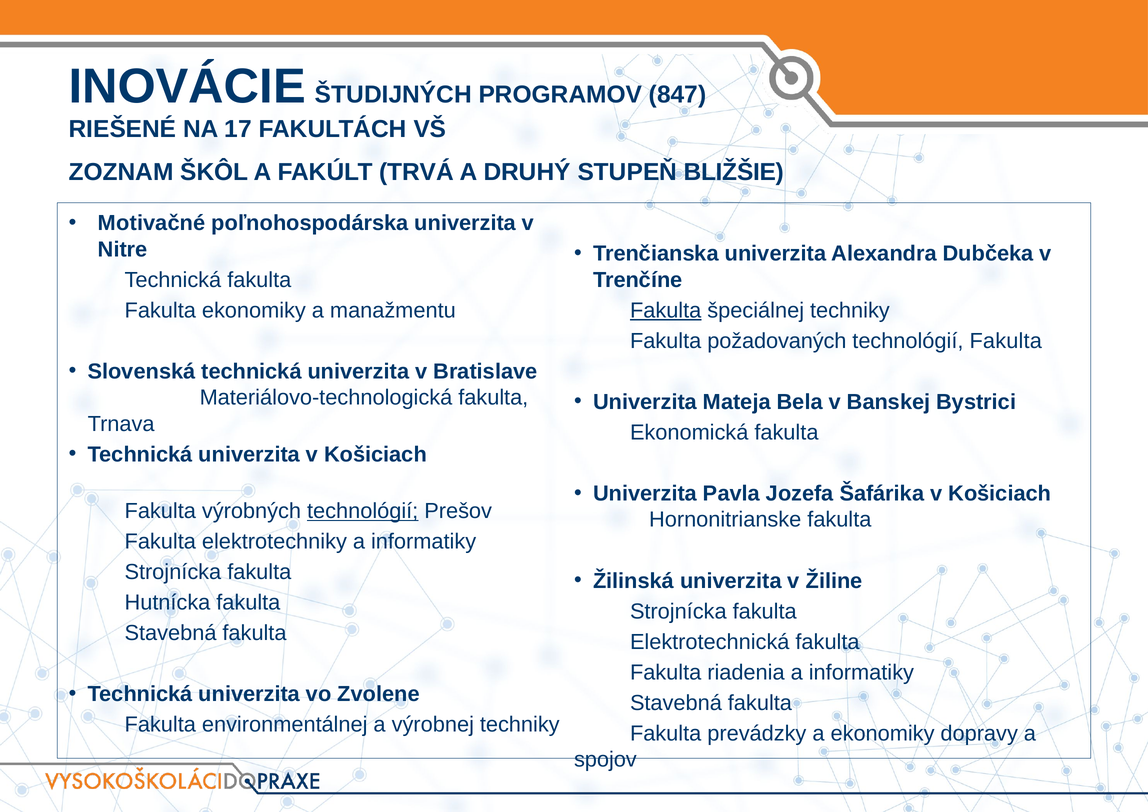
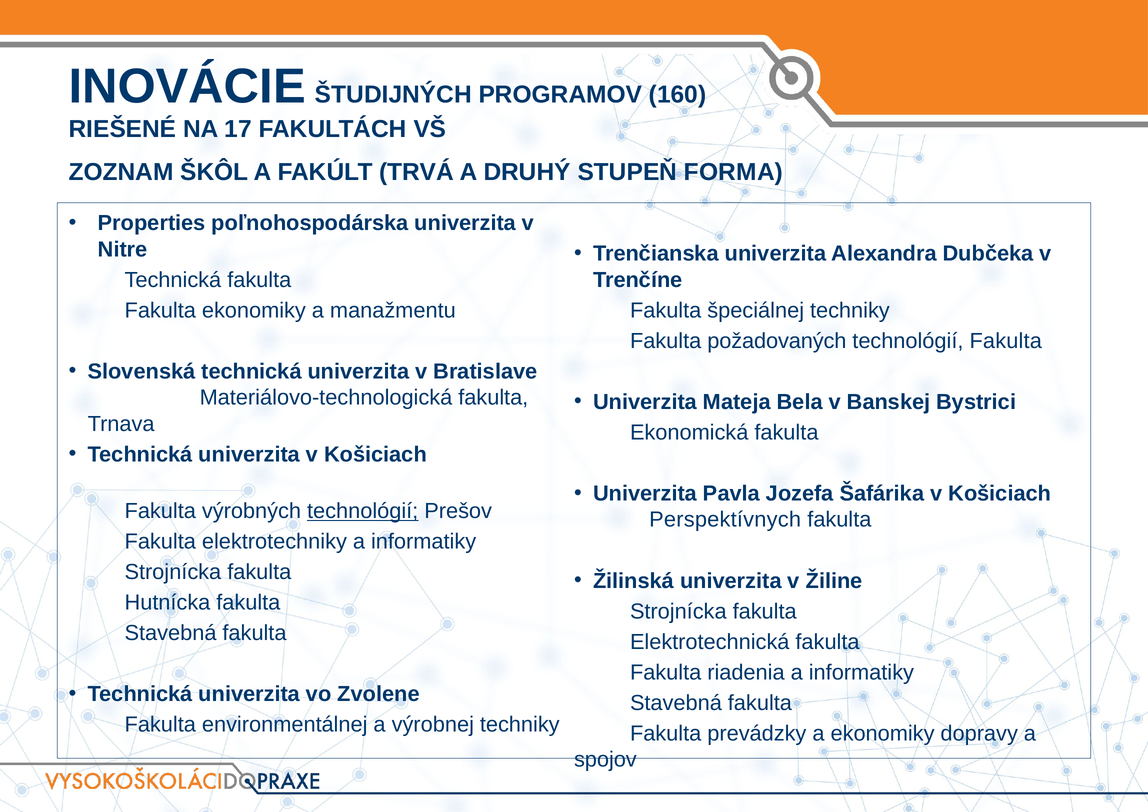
847: 847 -> 160 (678, 95)
BLIŽŠIE: BLIŽŠIE -> FORMA (734, 172)
Motivačné: Motivačné -> Properties (152, 223)
Fakulta underline: present -> none (666, 311)
Hornonitrianske: Hornonitrianske -> Perspektívnych (725, 520)
